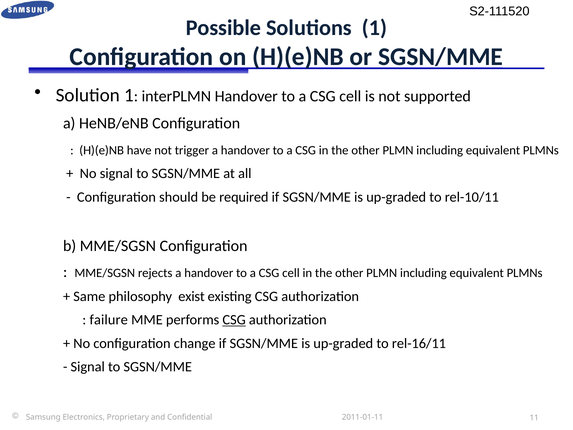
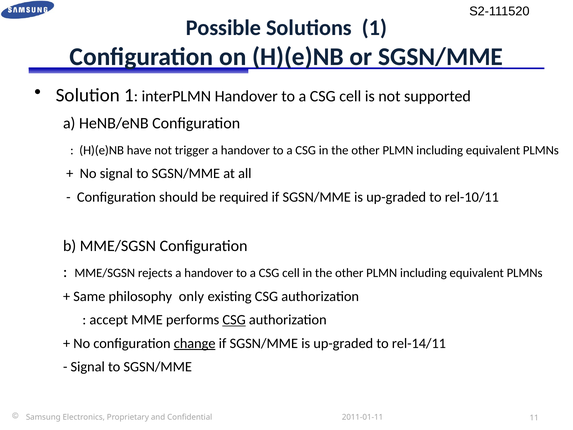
exist: exist -> only (191, 296)
failure: failure -> accept (109, 320)
change underline: none -> present (195, 343)
rel-16/11: rel-16/11 -> rel-14/11 (419, 343)
